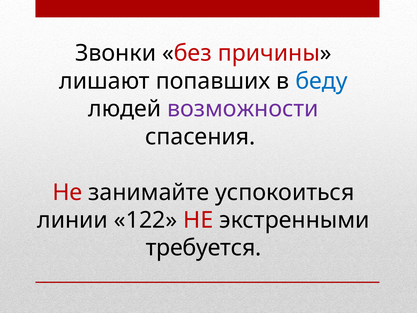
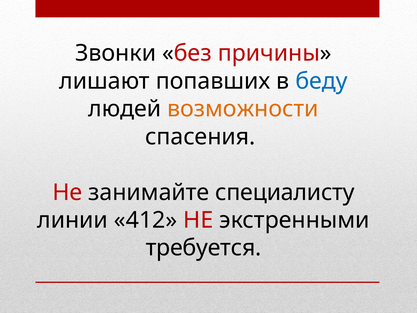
возможности colour: purple -> orange (243, 109)
успокоиться: успокоиться -> специалисту (285, 192)
122: 122 -> 412 (146, 220)
